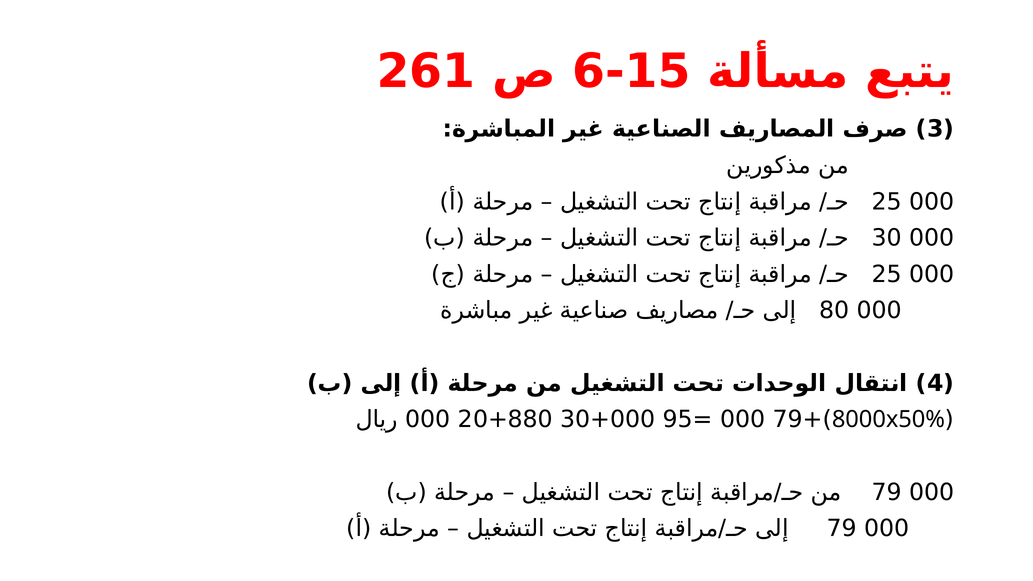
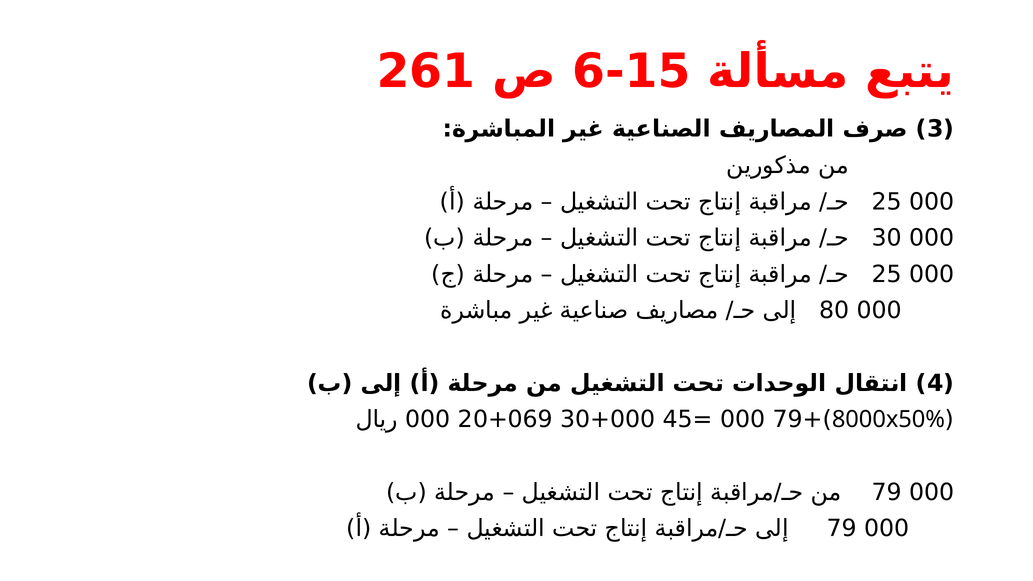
20+880: 20+880 -> 20+069 (505, 420)
95=: 95= -> 45= (688, 420)
